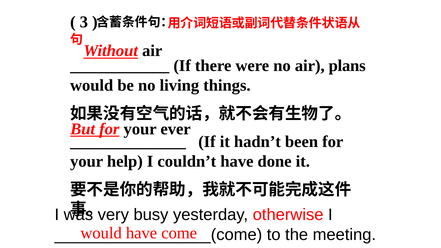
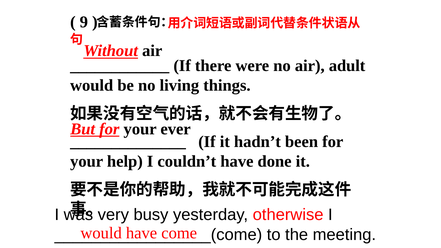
3: 3 -> 9 (84, 22)
plans: plans -> adult (347, 66)
